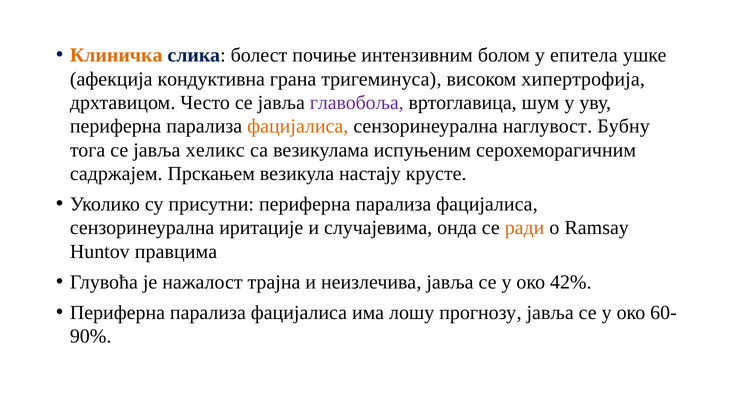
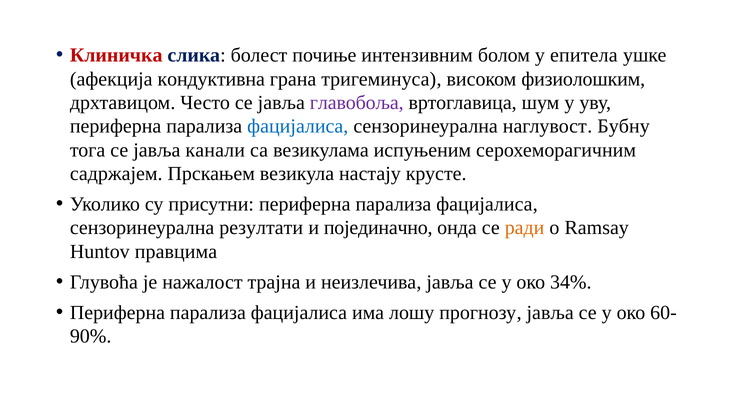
Клиничка colour: orange -> red (116, 55)
хипертрофија: хипертрофија -> физиолошким (583, 79)
фацијалиса colour: orange -> blue (298, 126)
хеликс: хеликс -> канали (215, 150)
иритације: иритације -> резултати (261, 228)
случајевима: случајевима -> појединачно (378, 228)
42%: 42% -> 34% (571, 282)
